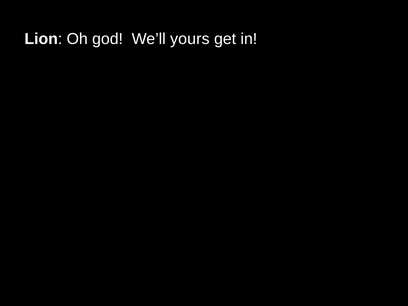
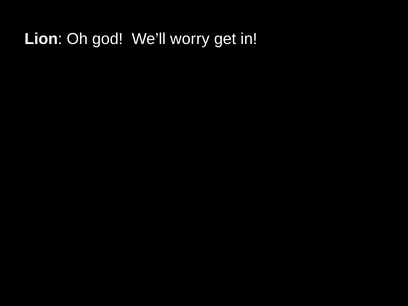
yours: yours -> worry (190, 39)
